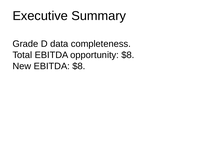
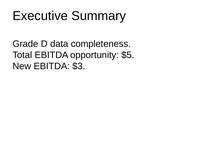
opportunity $8: $8 -> $5 (128, 55)
EBITDA $8: $8 -> $3 (79, 66)
